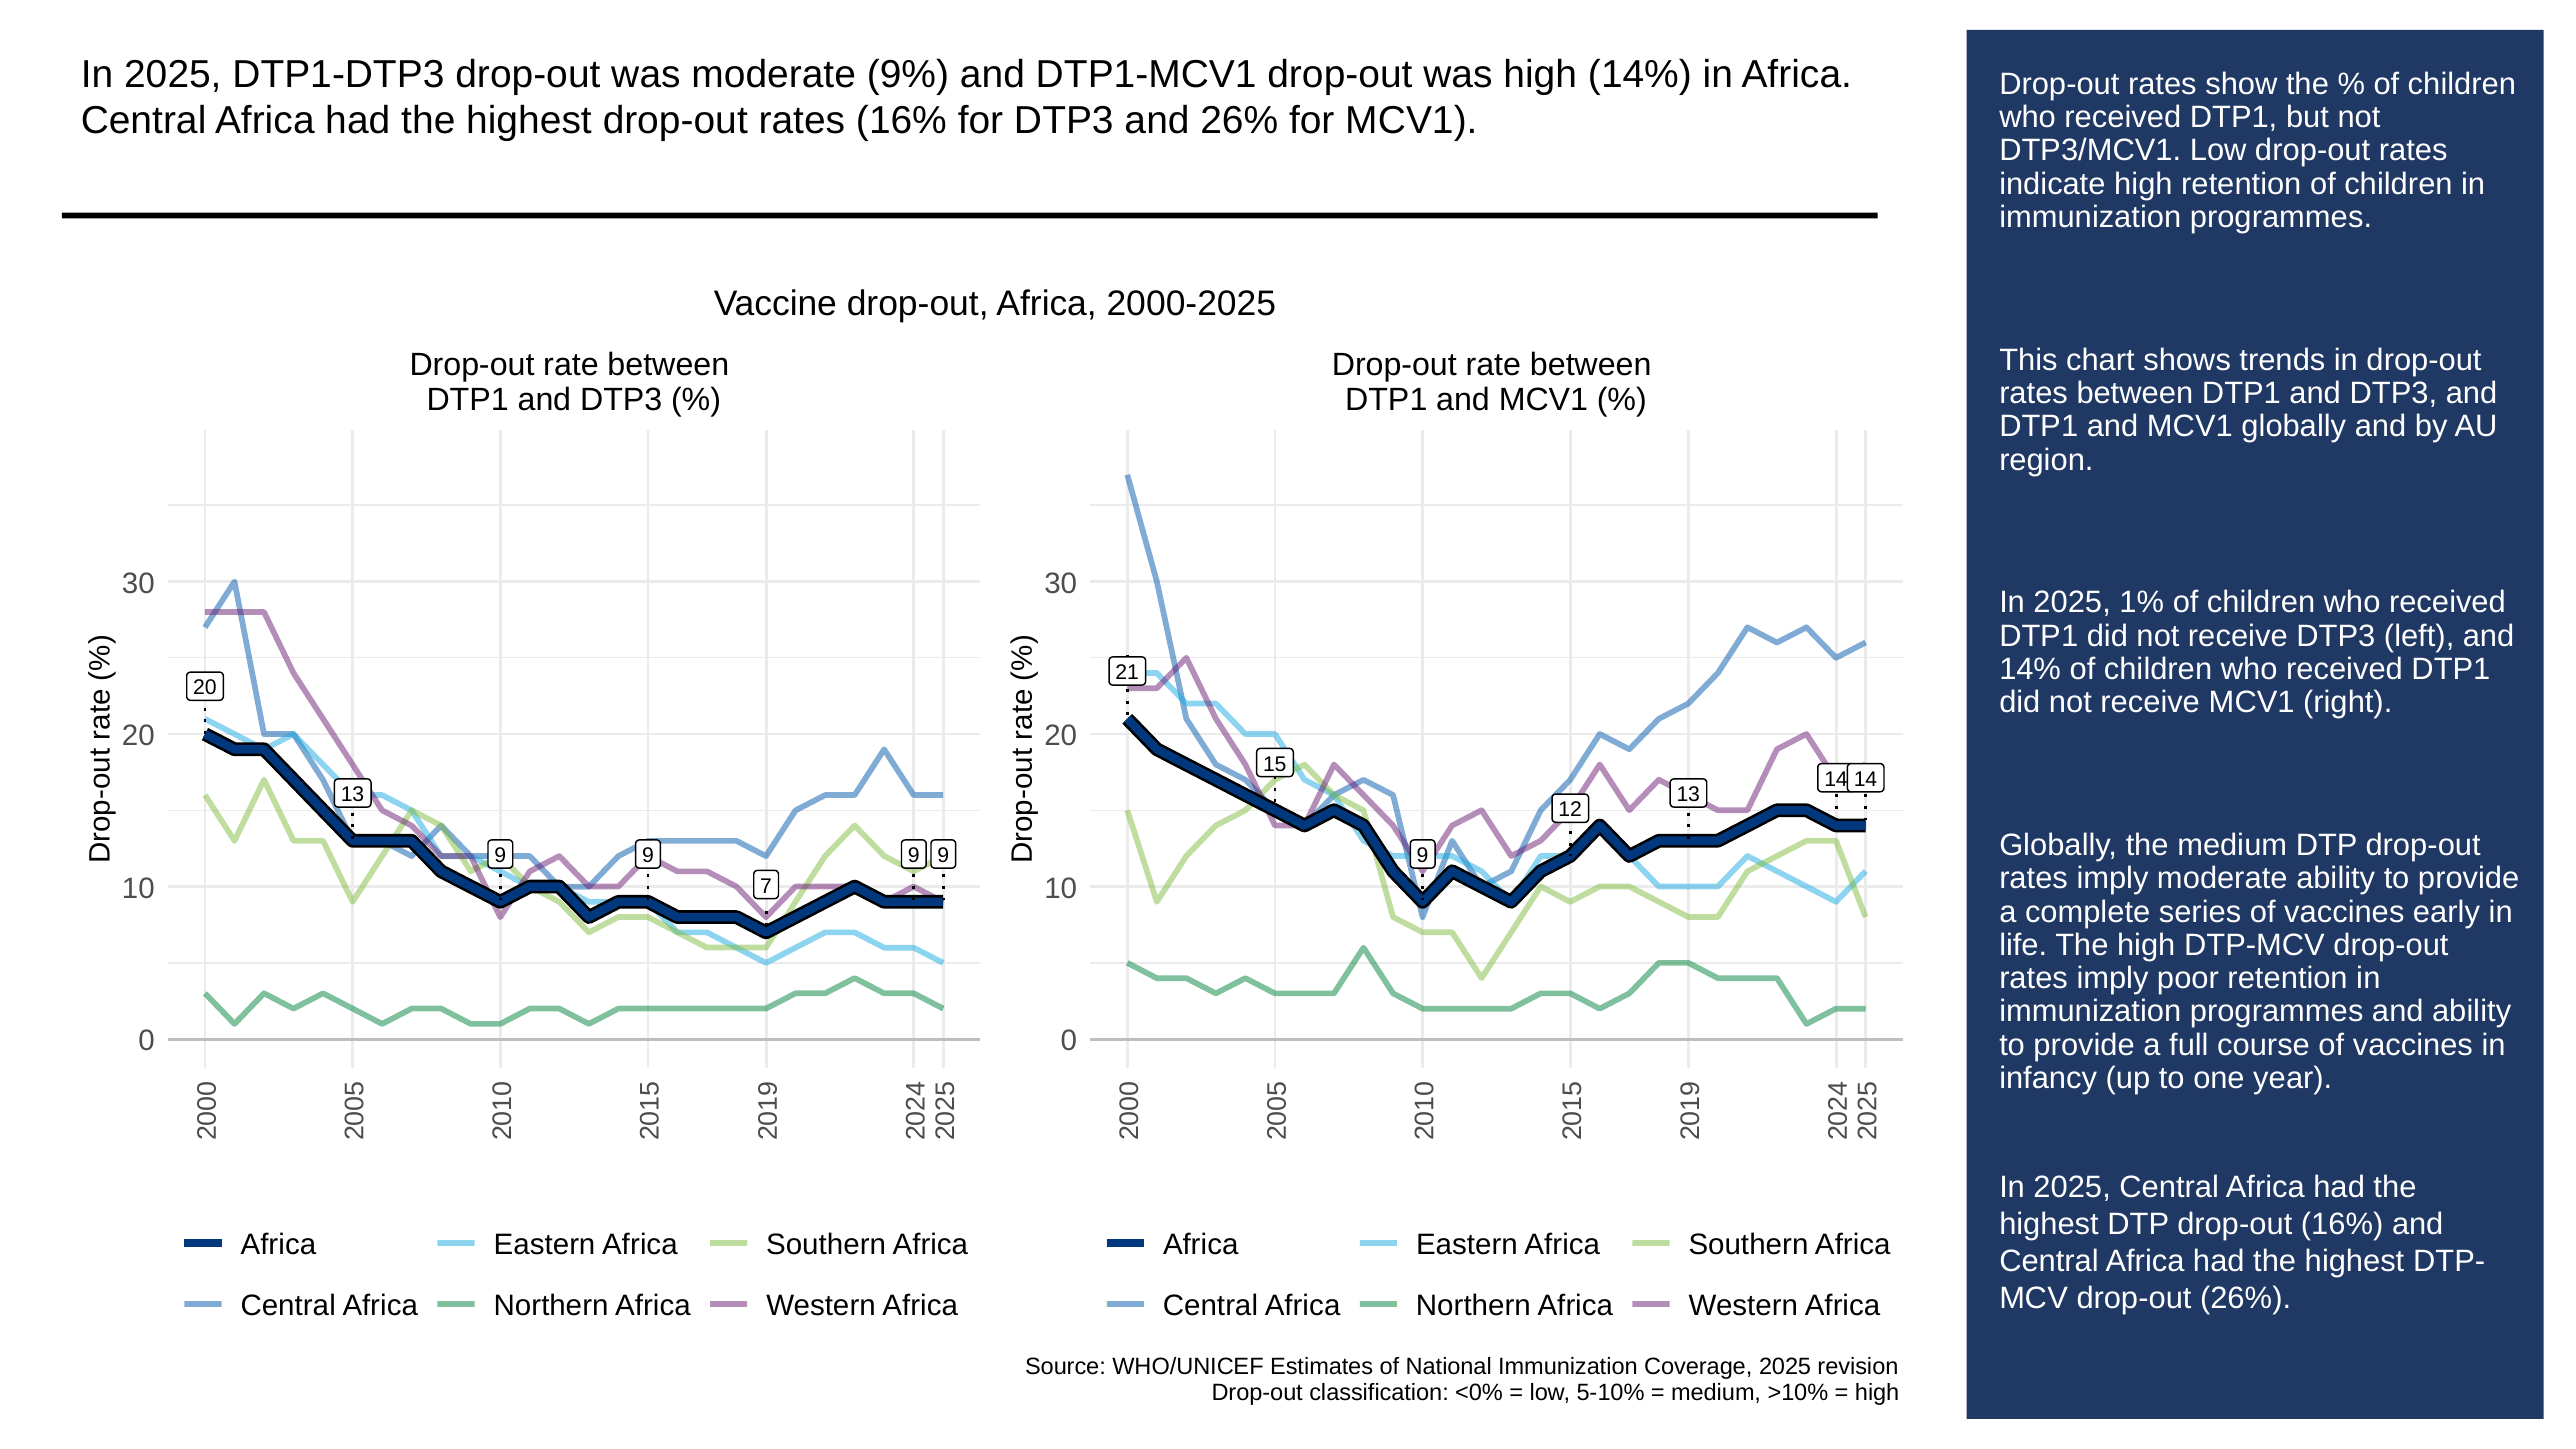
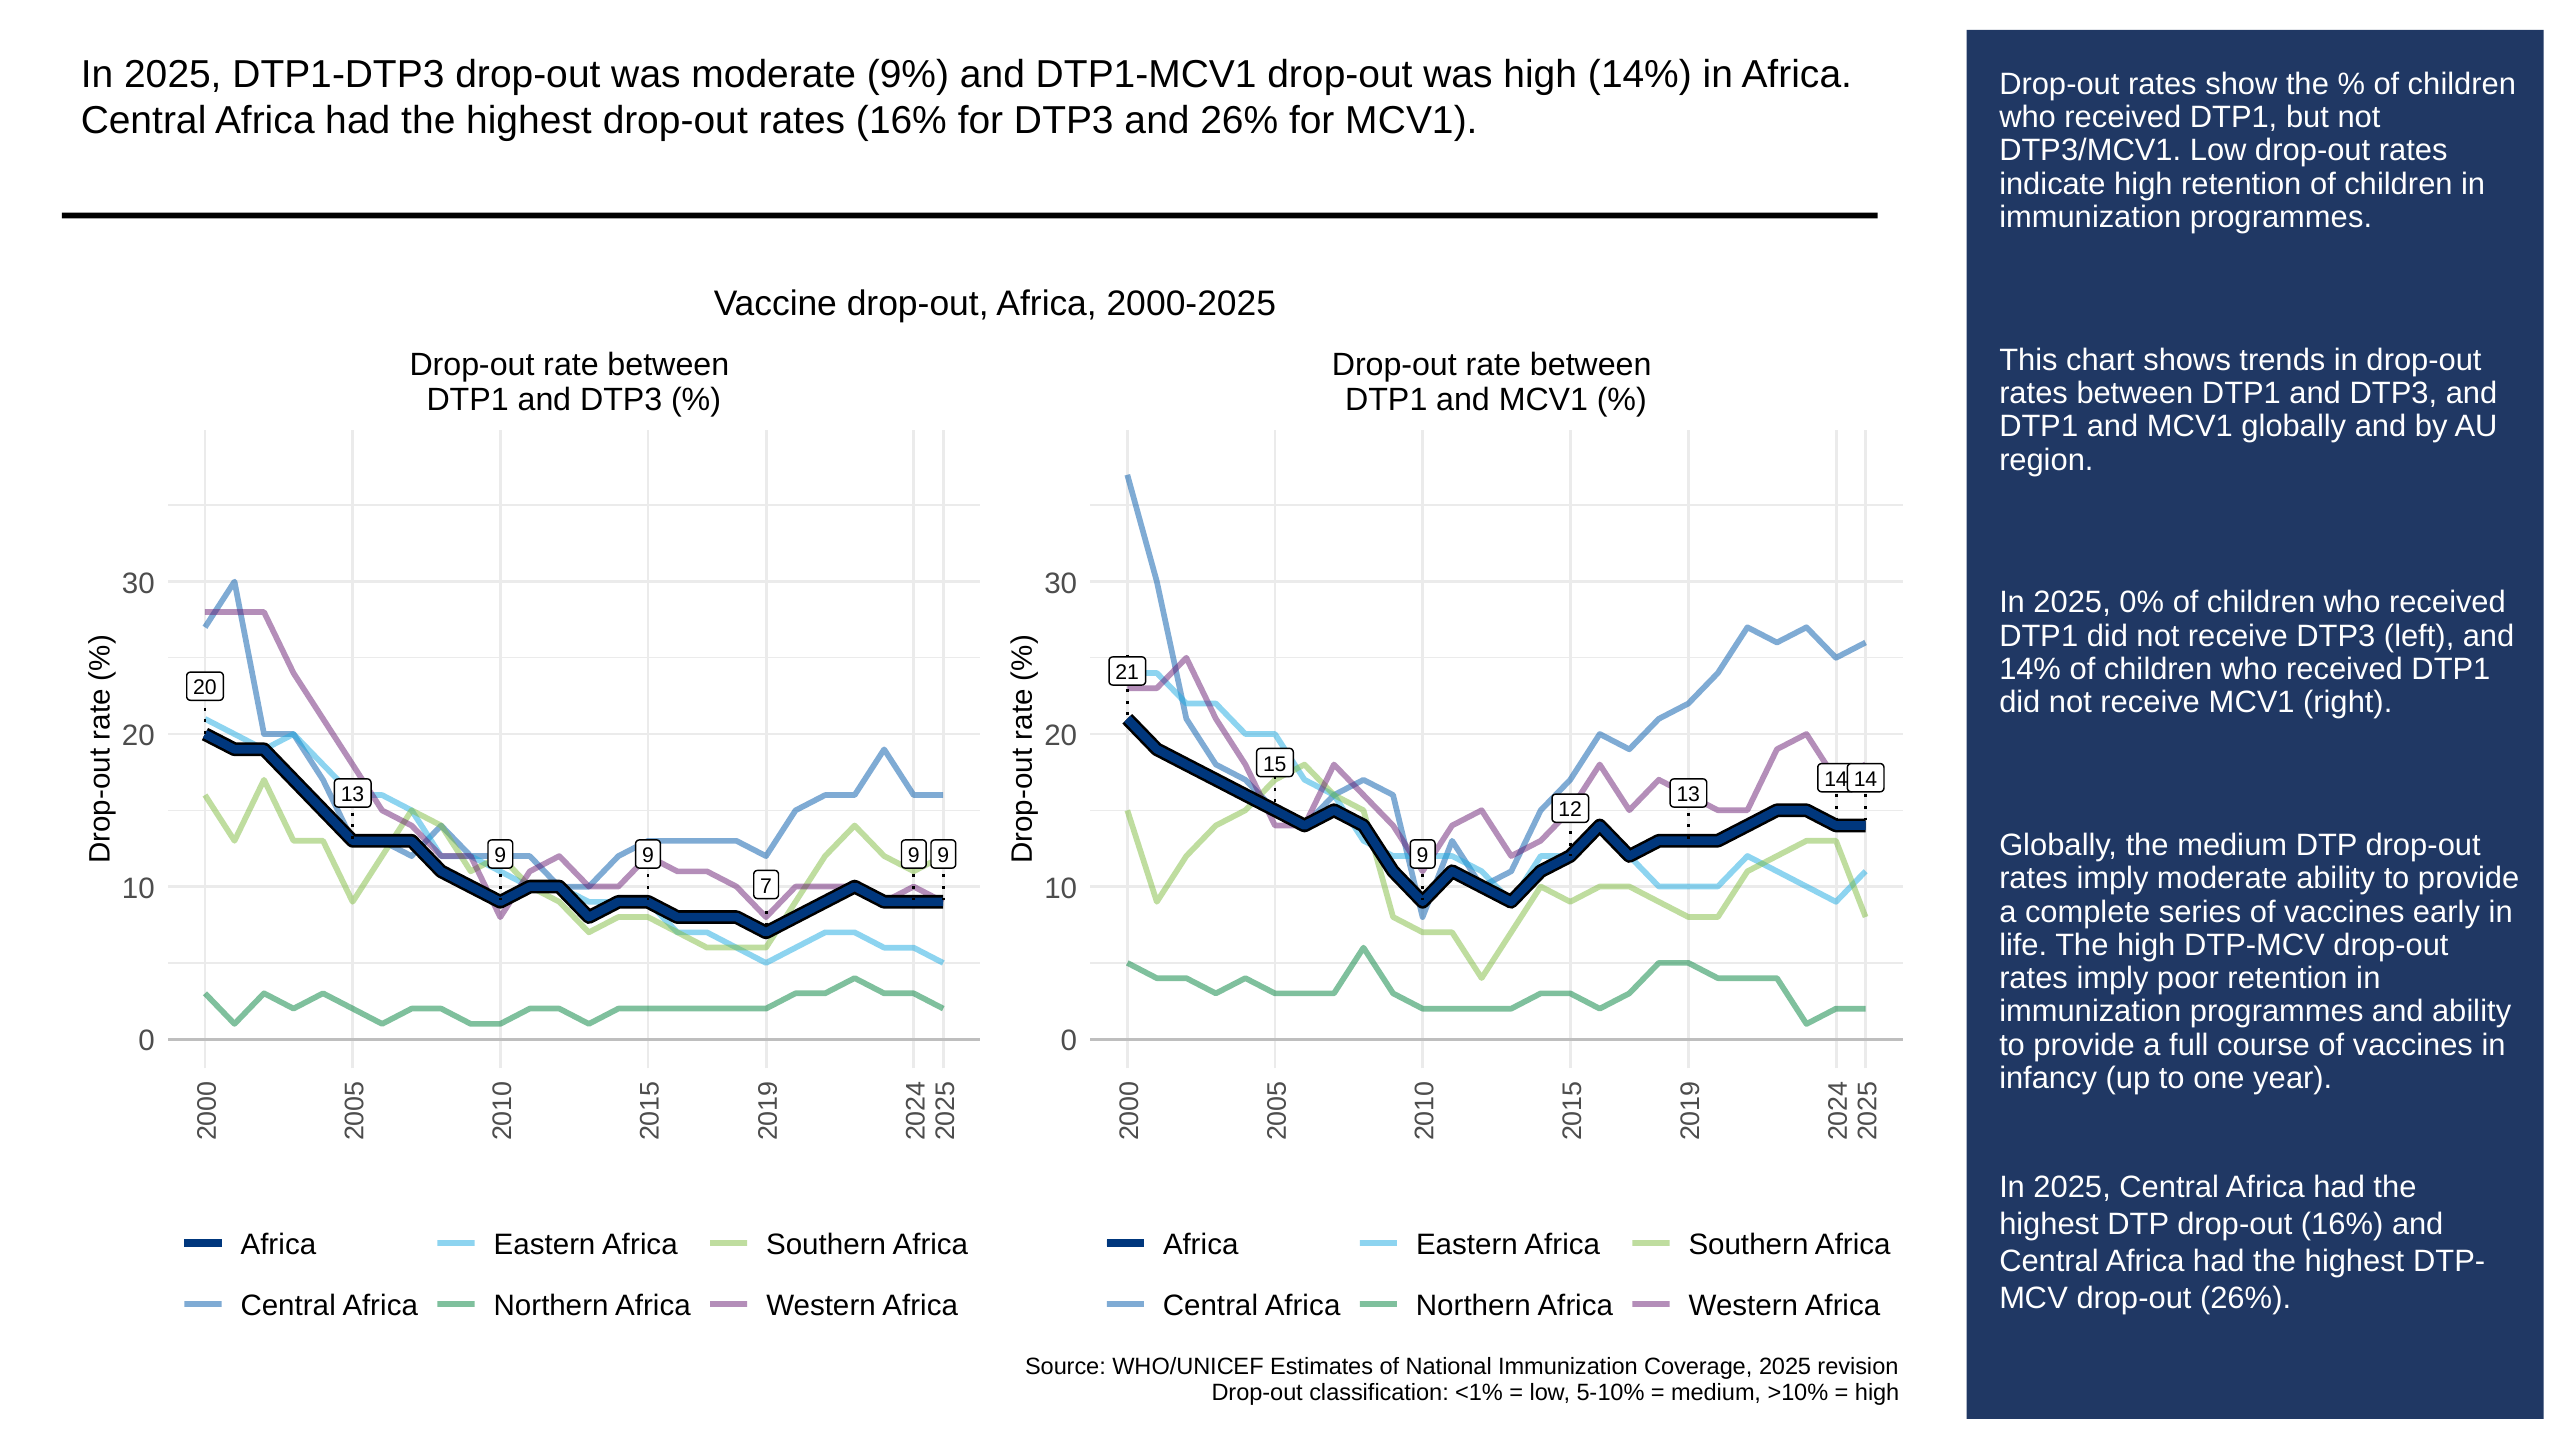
1%: 1% -> 0% (2142, 603)
<0%: <0% -> <1% (1479, 1392)
